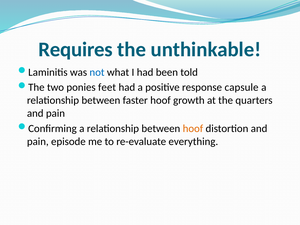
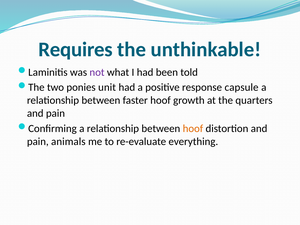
not colour: blue -> purple (97, 72)
feet: feet -> unit (107, 87)
episode: episode -> animals (68, 142)
